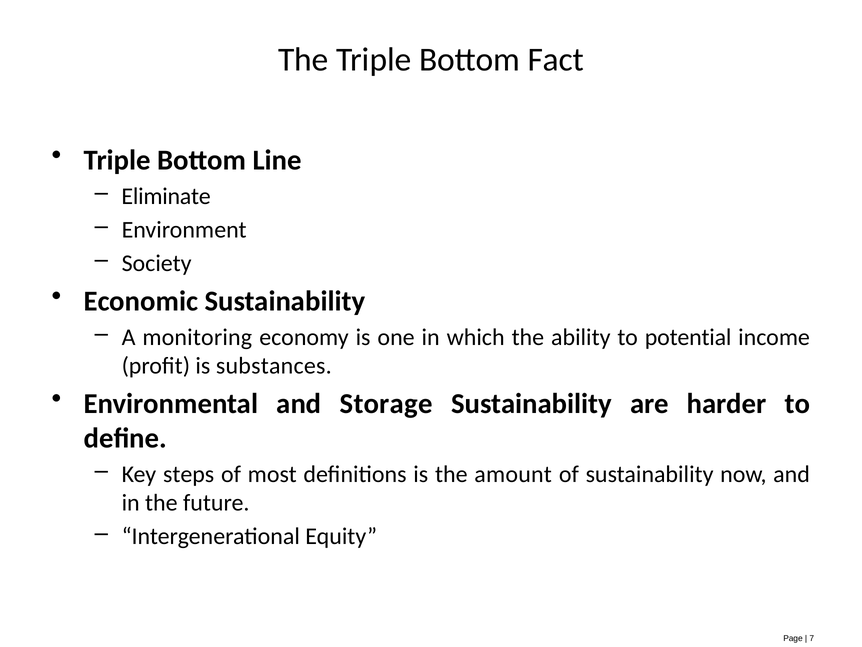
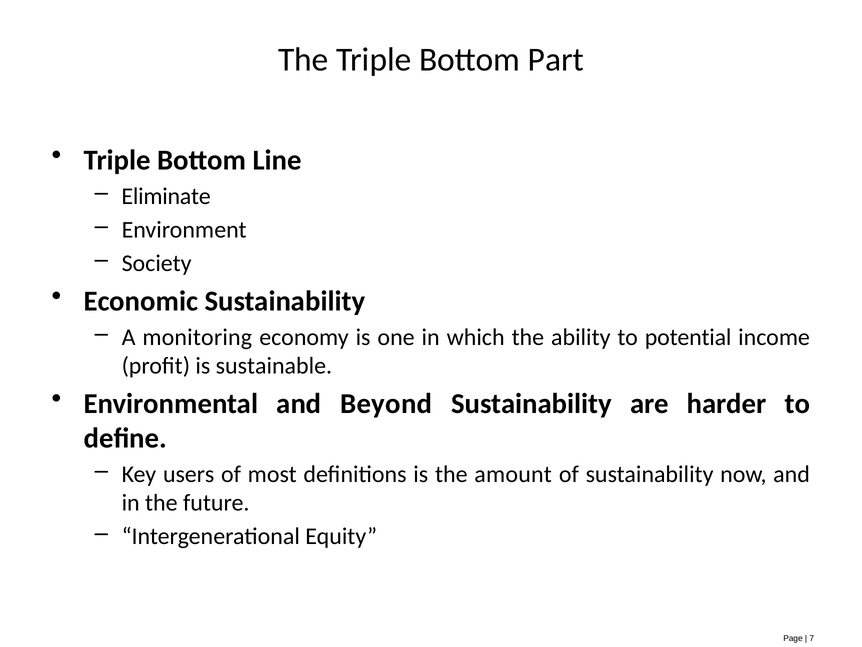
Fact: Fact -> Part (556, 60)
substances: substances -> sustainable (274, 366)
Storage: Storage -> Beyond (386, 403)
steps: steps -> users (189, 474)
